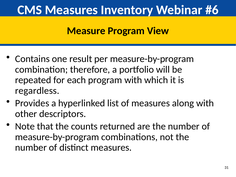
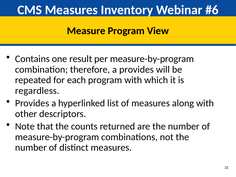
a portfolio: portfolio -> provides (137, 69)
